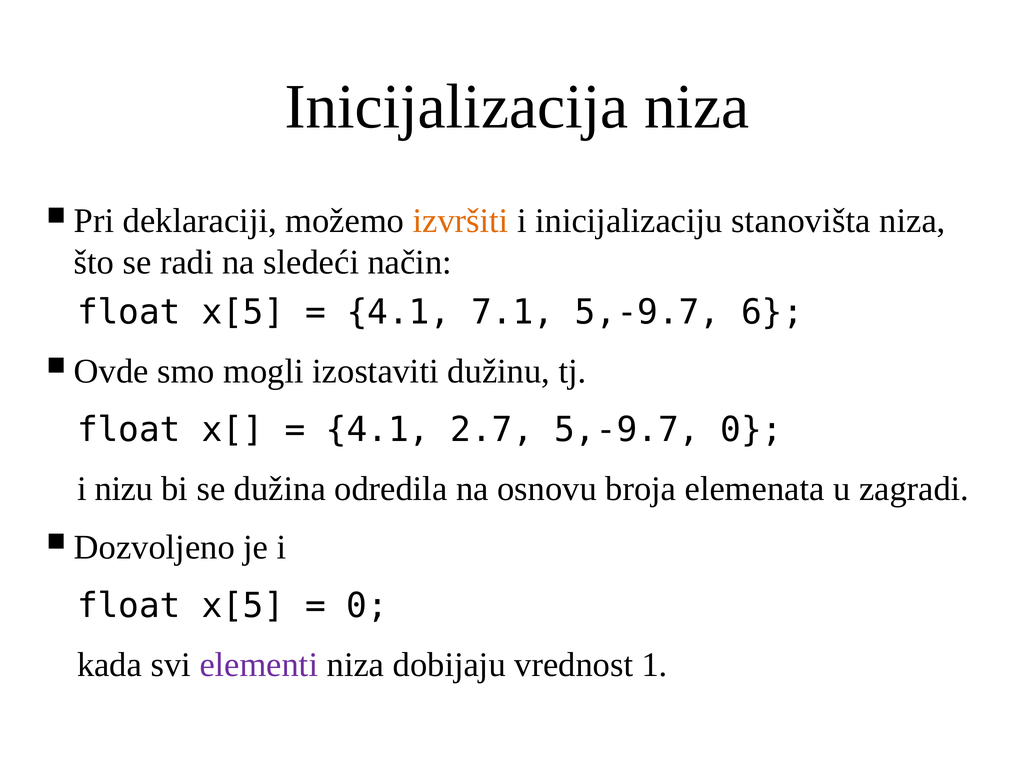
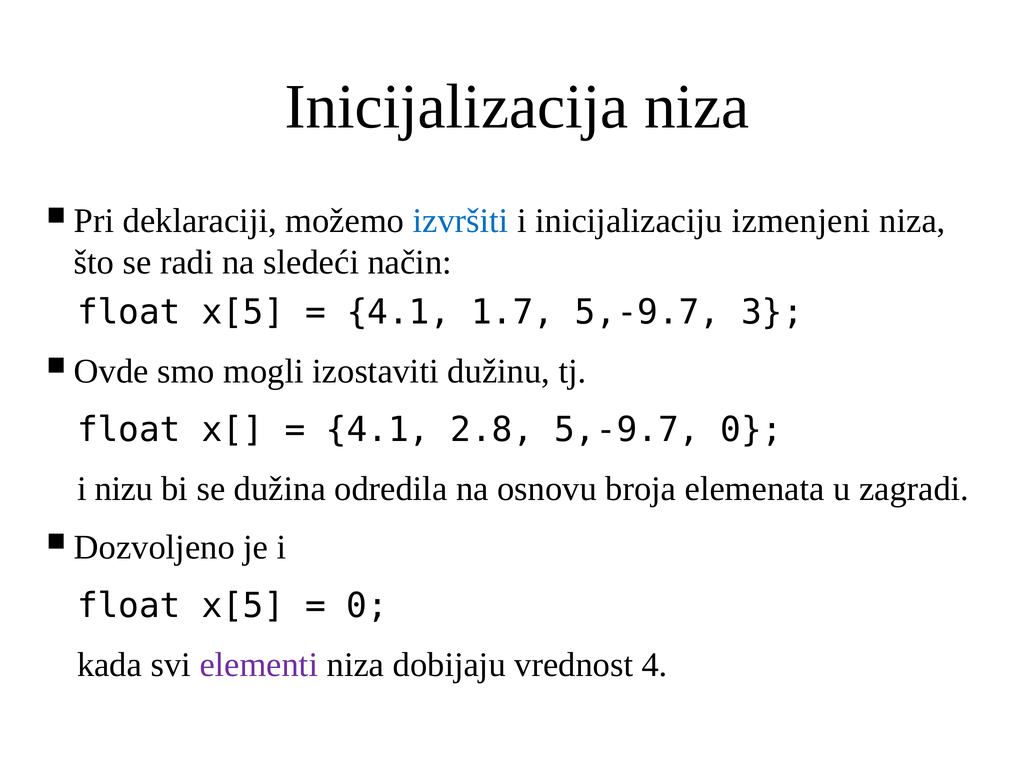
izvršiti colour: orange -> blue (461, 221)
stanovišta: stanovišta -> izmenjeni (801, 221)
7.1: 7.1 -> 1.7 (513, 312)
6: 6 -> 3 (772, 312)
2.7: 2.7 -> 2.8 (492, 430)
1: 1 -> 4 (655, 664)
